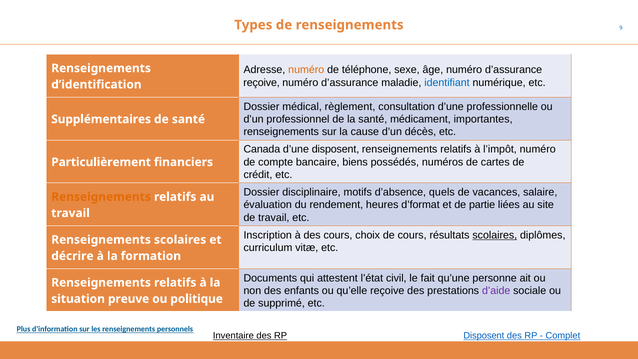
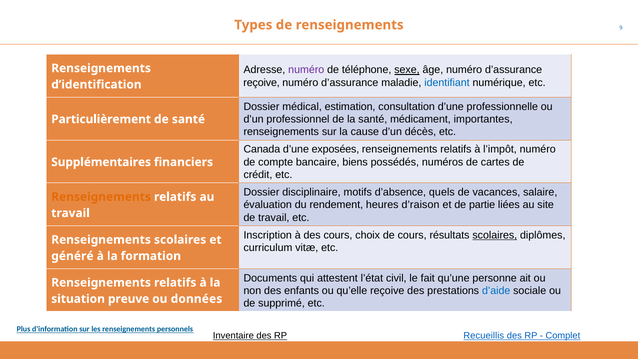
numéro colour: orange -> purple (306, 70)
sexe underline: none -> present (407, 70)
règlement: règlement -> estimation (350, 106)
Supplémentaires: Supplémentaires -> Particulièrement (101, 119)
d’une disposent: disposent -> exposées (335, 149)
Particulièrement: Particulièrement -> Supplémentaires (101, 162)
d’format: d’format -> d’raison (420, 205)
décrire: décrire -> généré (72, 256)
d’aide colour: purple -> blue (496, 291)
politique: politique -> données (196, 299)
RP Disposent: Disposent -> Recueillis (484, 336)
